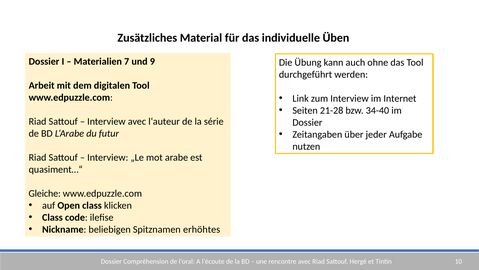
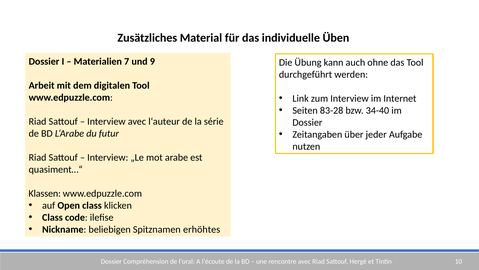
21-28: 21-28 -> 83-28 (332, 110)
Gleiche: Gleiche -> Klassen (45, 193)
